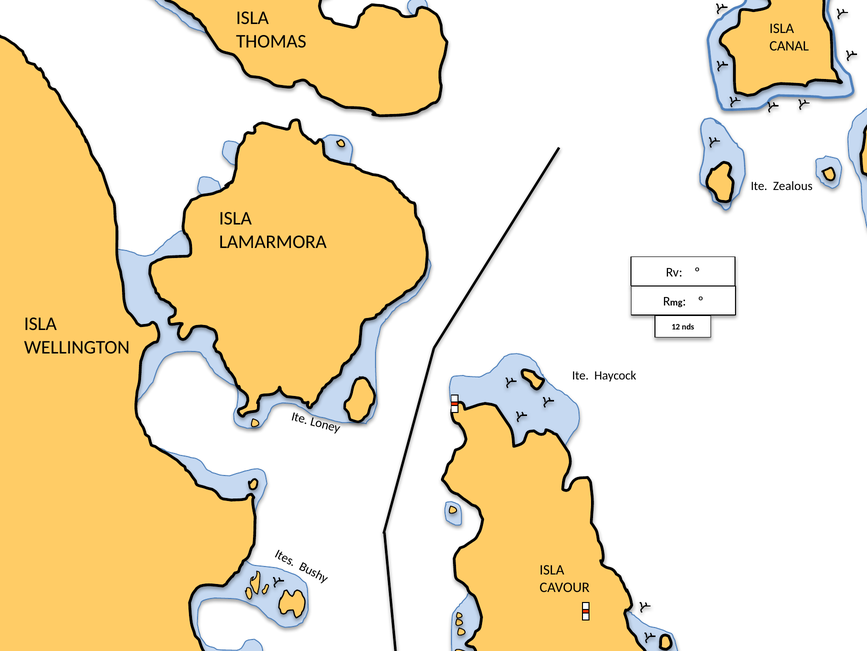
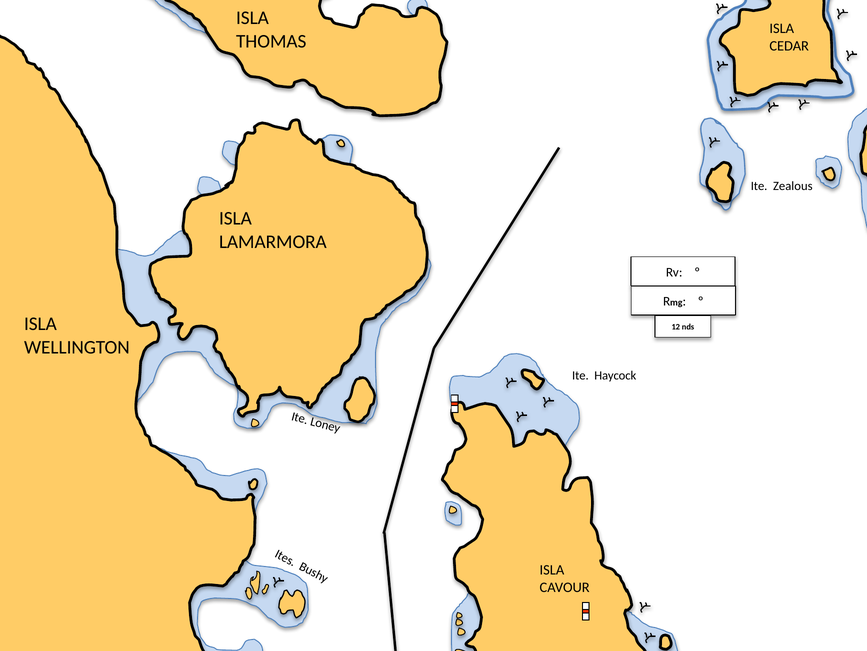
CANAL: CANAL -> CEDAR (789, 46)
